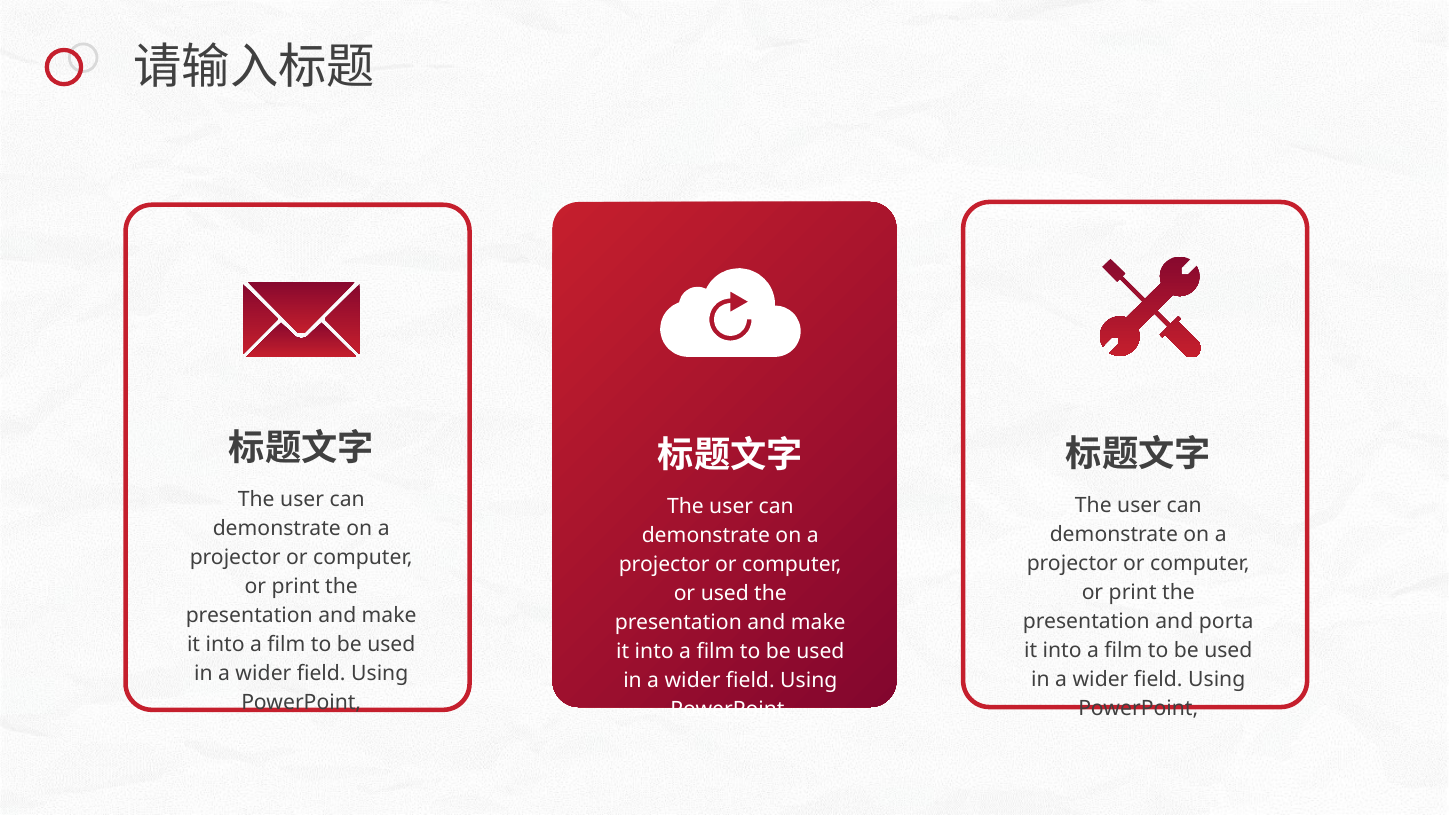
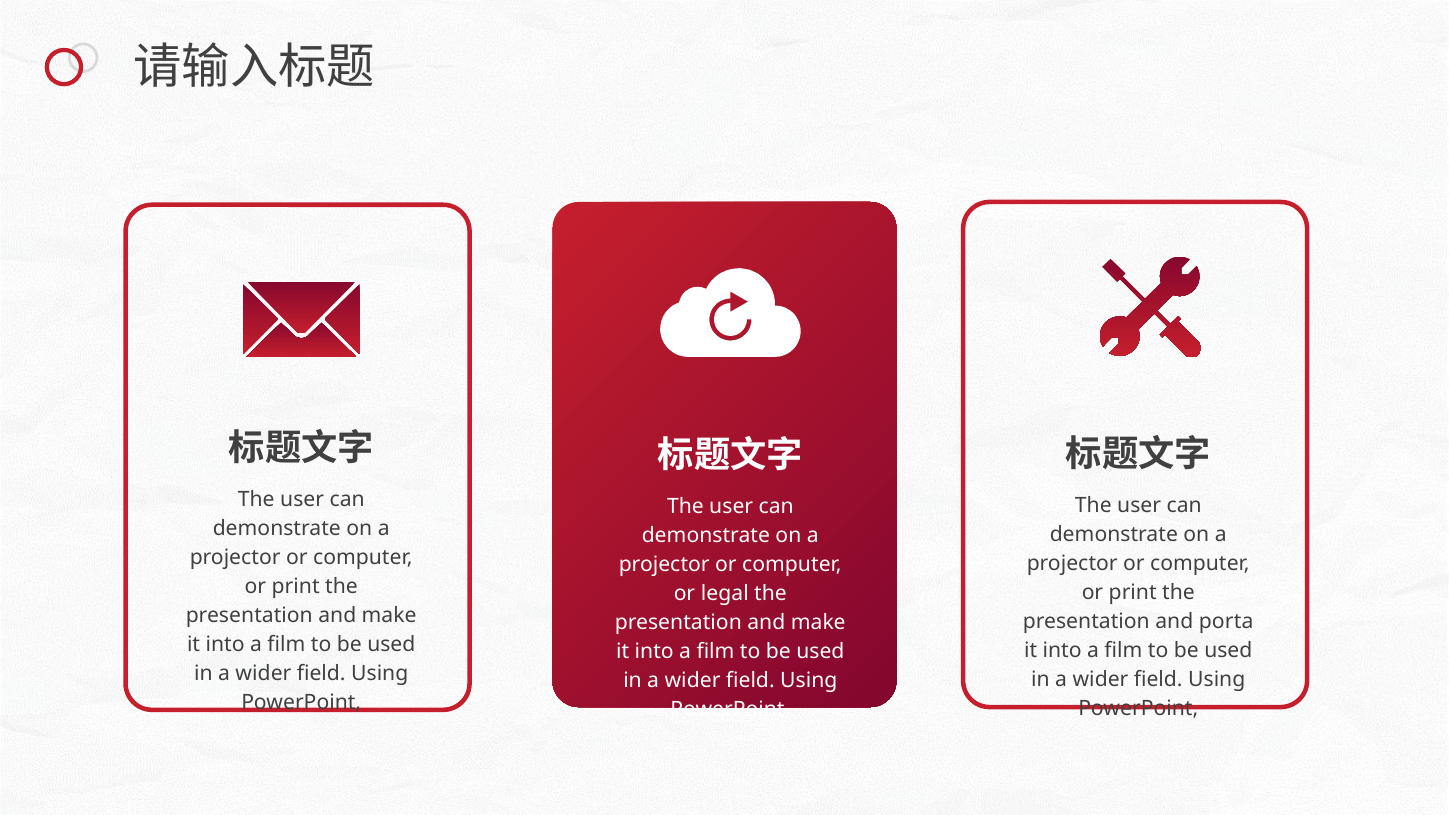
or used: used -> legal (725, 594)
